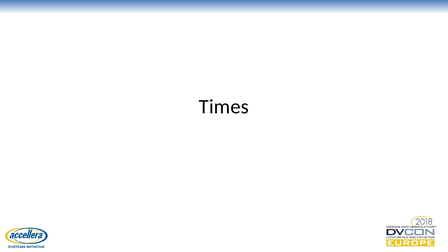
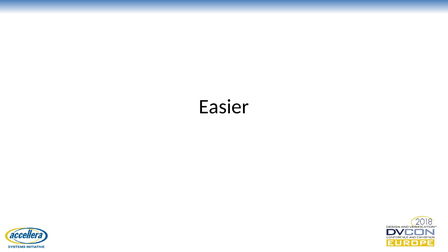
Times: Times -> Easier (224, 107)
